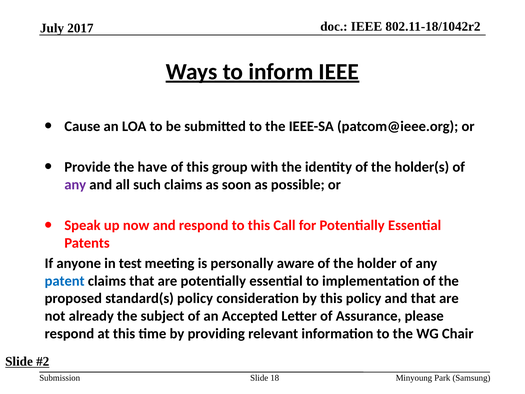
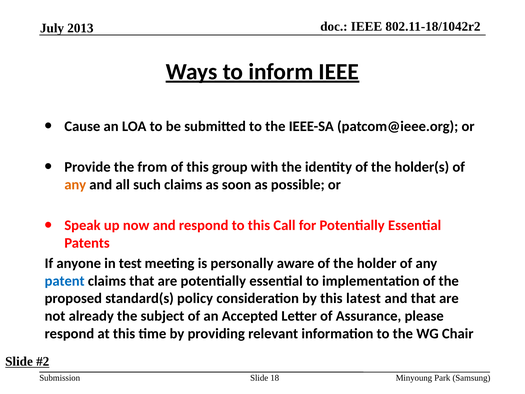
2017: 2017 -> 2013 (80, 28)
have: have -> from (152, 167)
any colour: purple -> orange (75, 185)
this policy: policy -> latest (363, 298)
